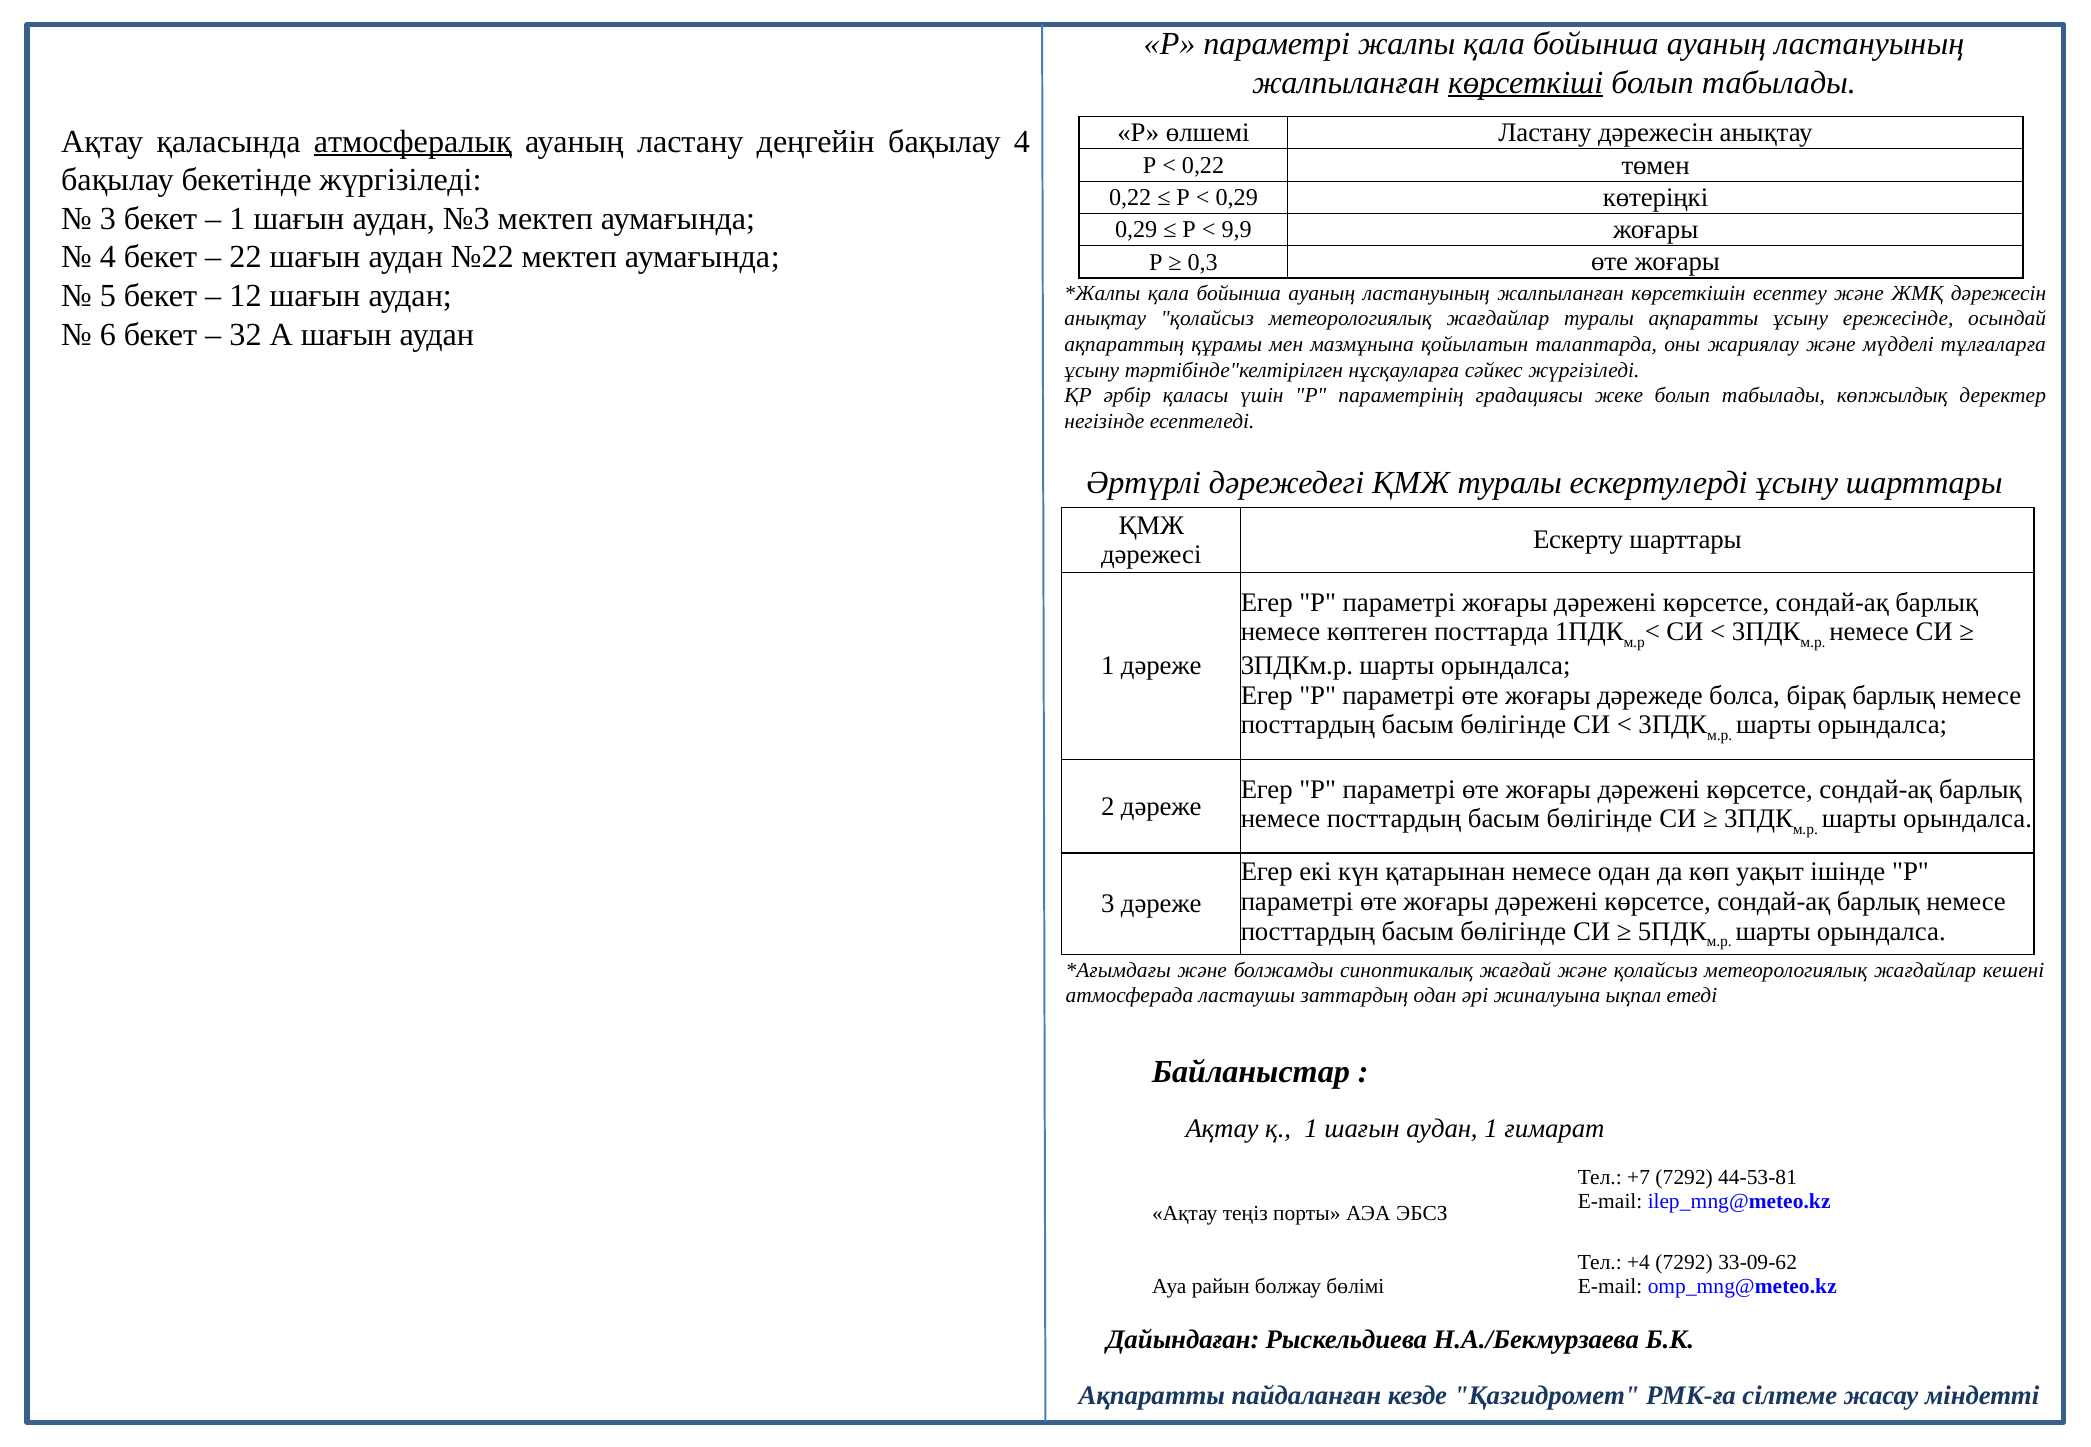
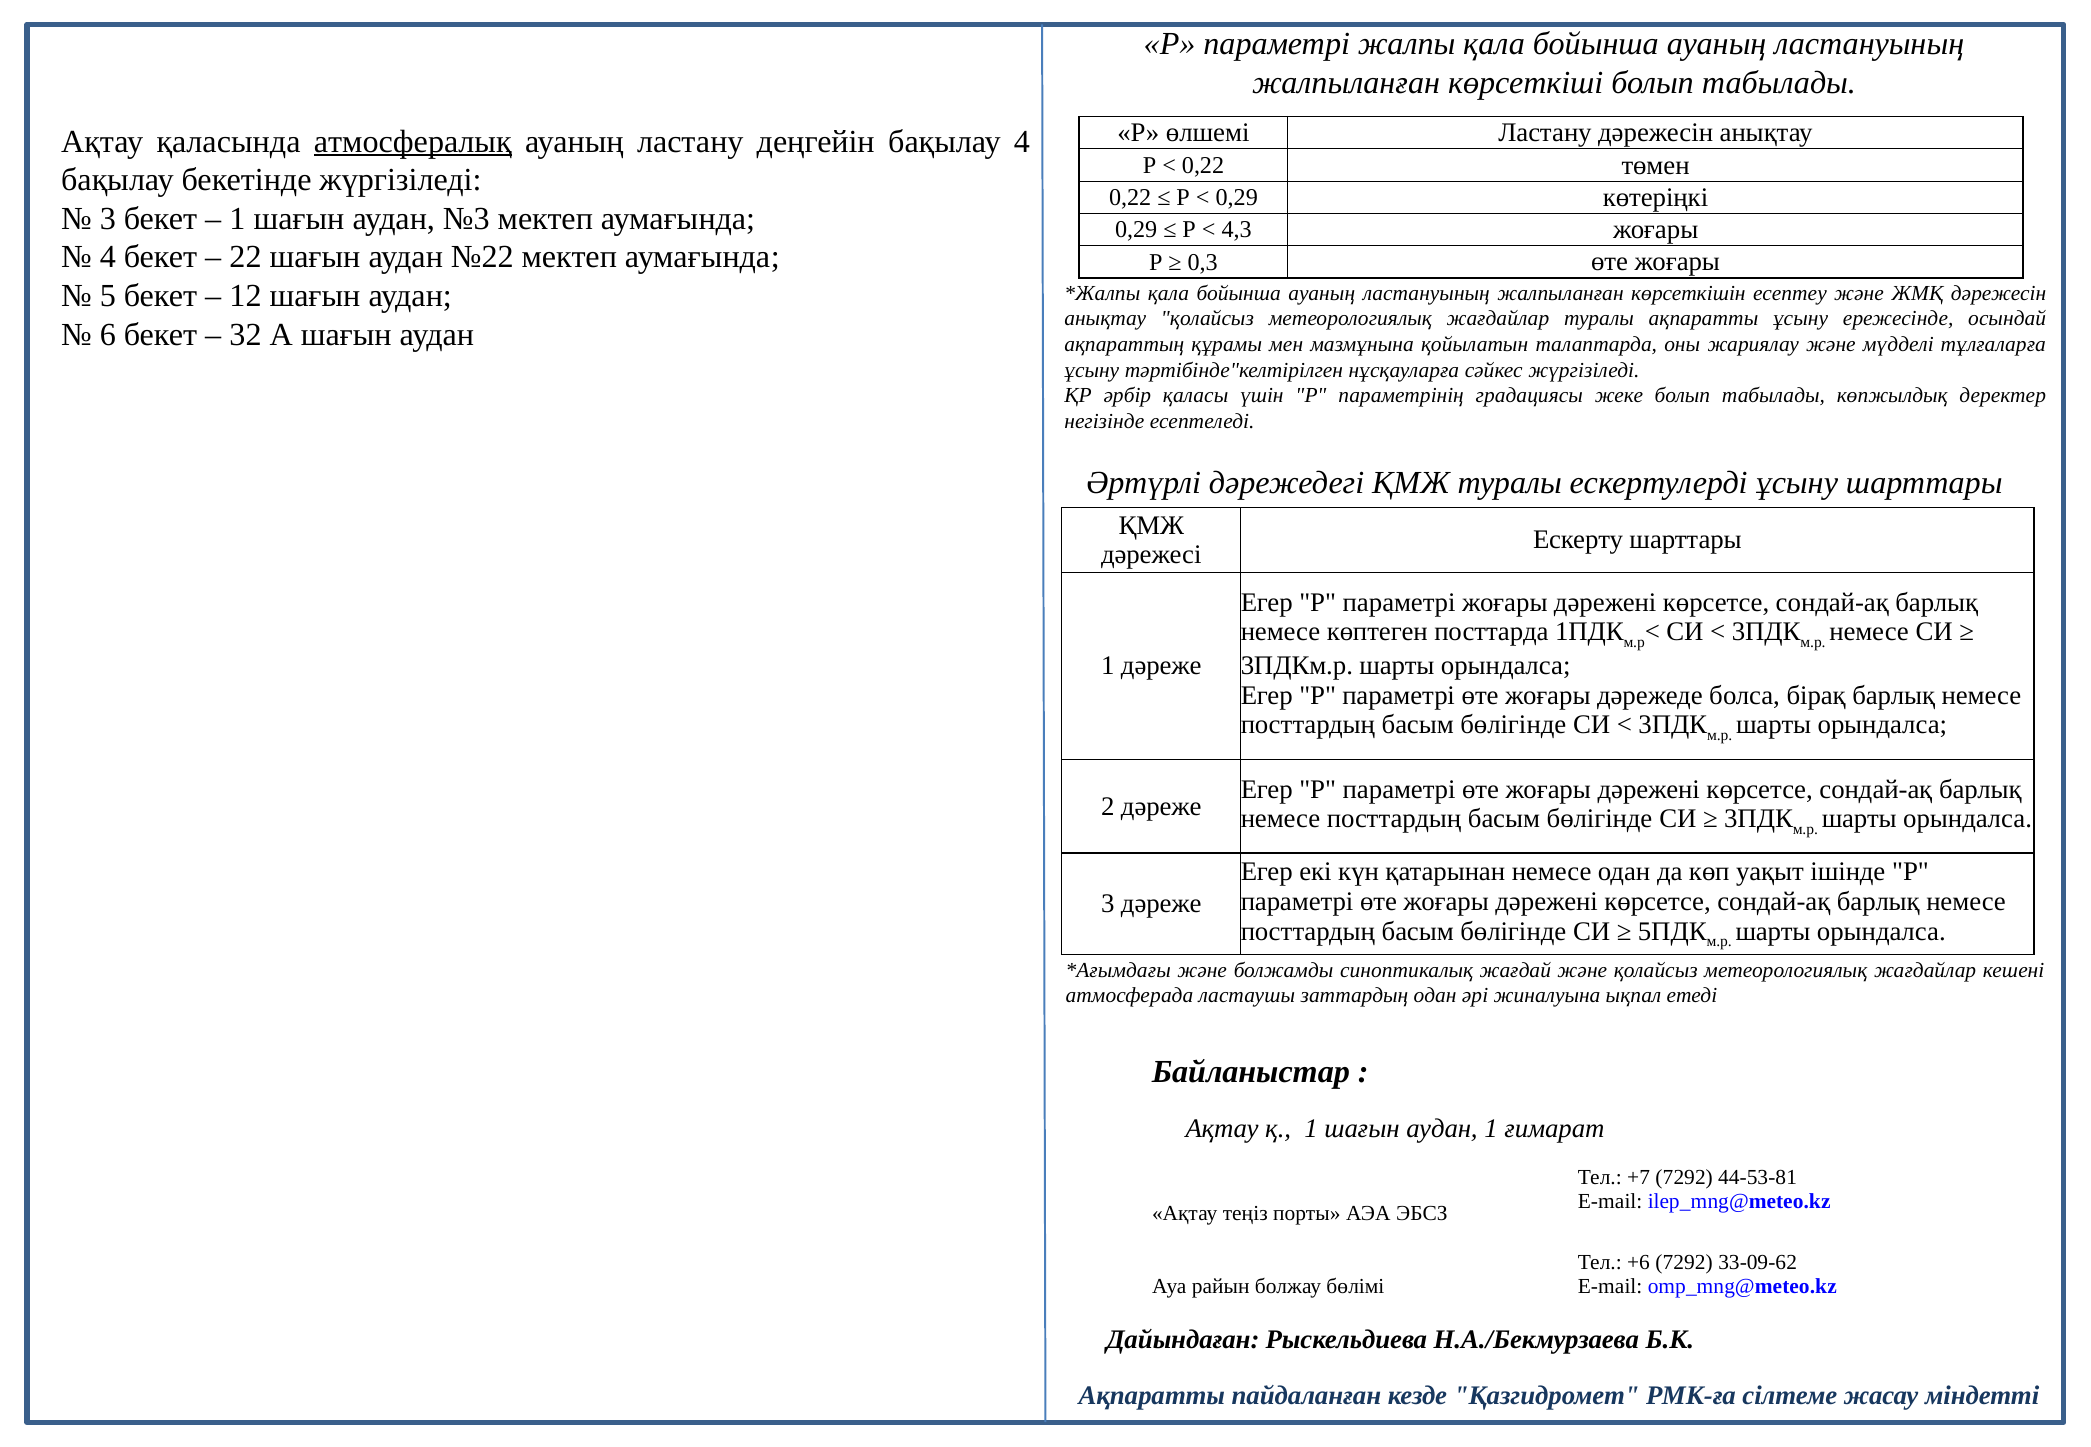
көрсеткіші underline: present -> none (1526, 83)
9,9: 9,9 -> 4,3 (1237, 230)
+4: +4 -> +6 (1639, 1263)
